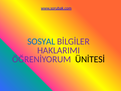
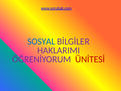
ÜNİTESİ colour: black -> red (90, 59)
